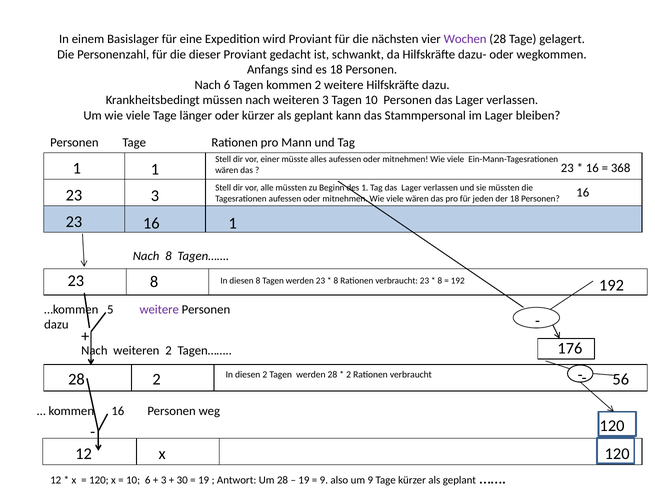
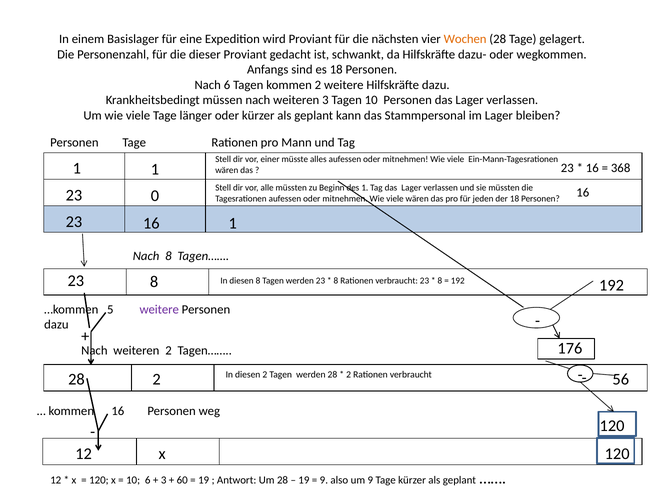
Wochen colour: purple -> orange (465, 39)
23 3: 3 -> 0 (155, 196)
30: 30 -> 60 (182, 481)
